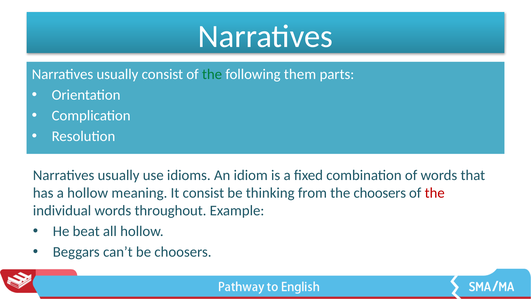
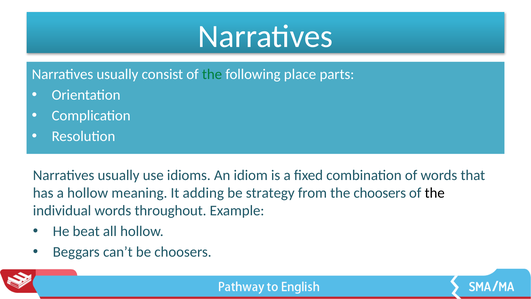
them: them -> place (300, 74)
It consist: consist -> adding (203, 193)
thinking: thinking -> strategy (270, 193)
the colour: red -> black (435, 193)
